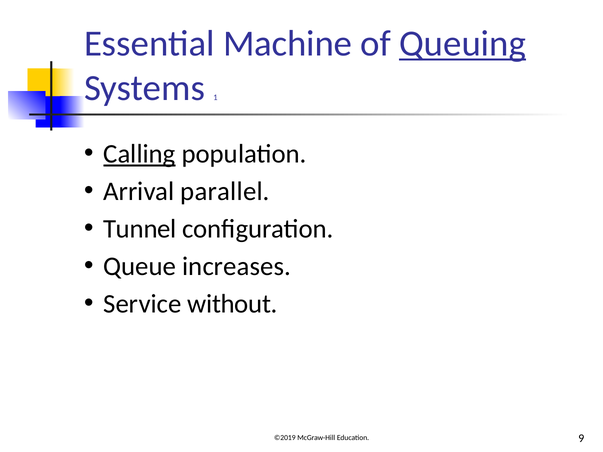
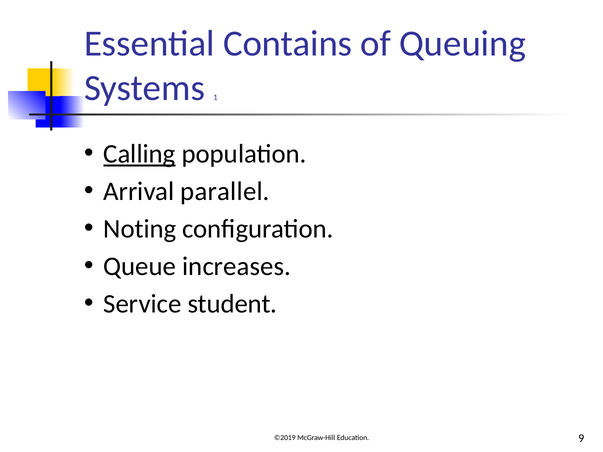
Machine: Machine -> Contains (288, 44)
Queuing underline: present -> none (463, 44)
Tunnel: Tunnel -> Noting (140, 229)
without: without -> student (232, 304)
